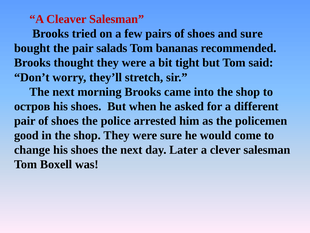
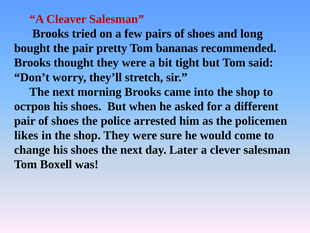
and sure: sure -> long (252, 34)
salads: salads -> pretty (112, 48)
good: good -> likes (26, 135)
